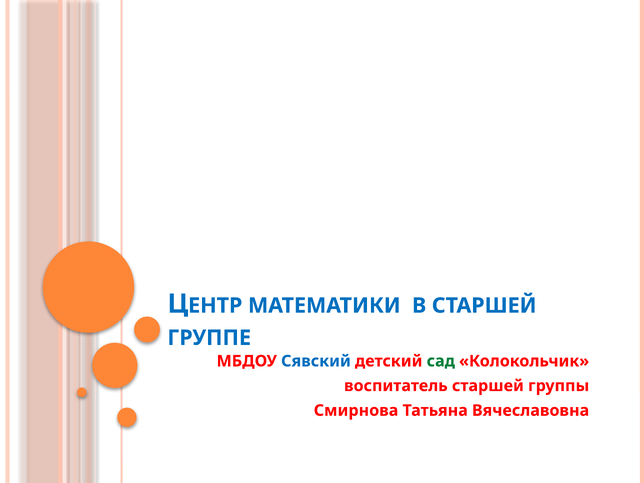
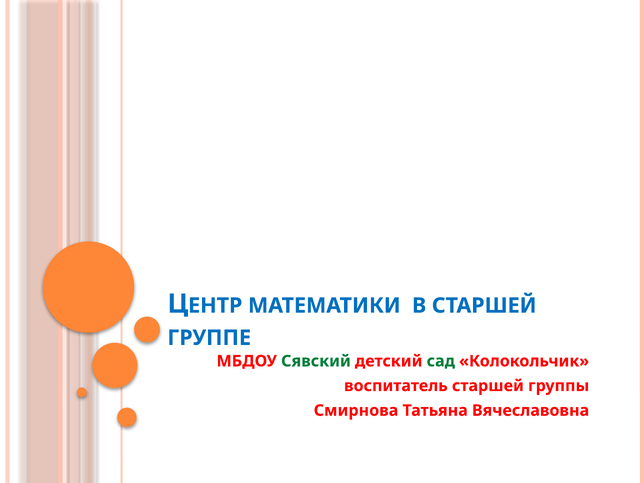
Сявский colour: blue -> green (316, 361)
